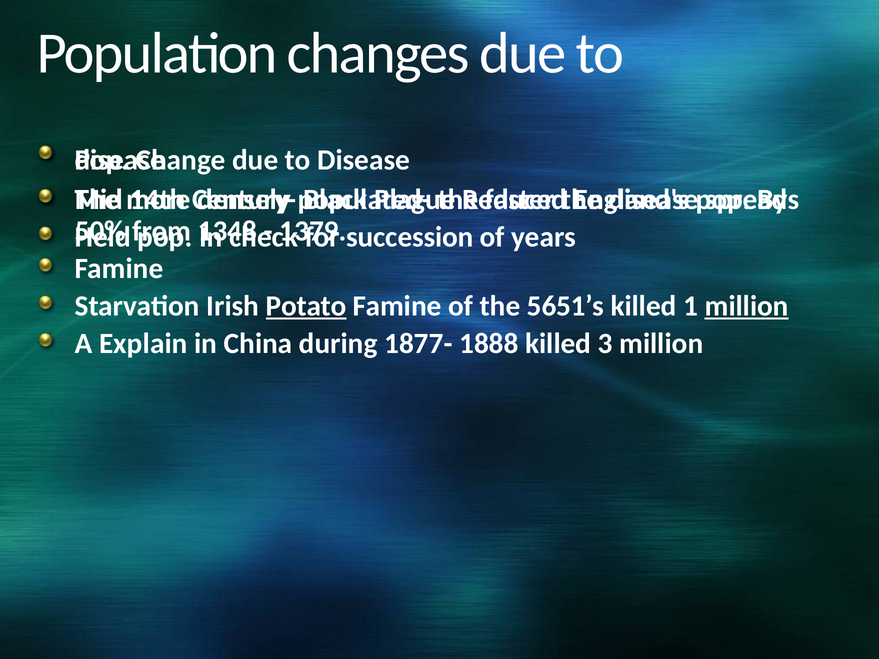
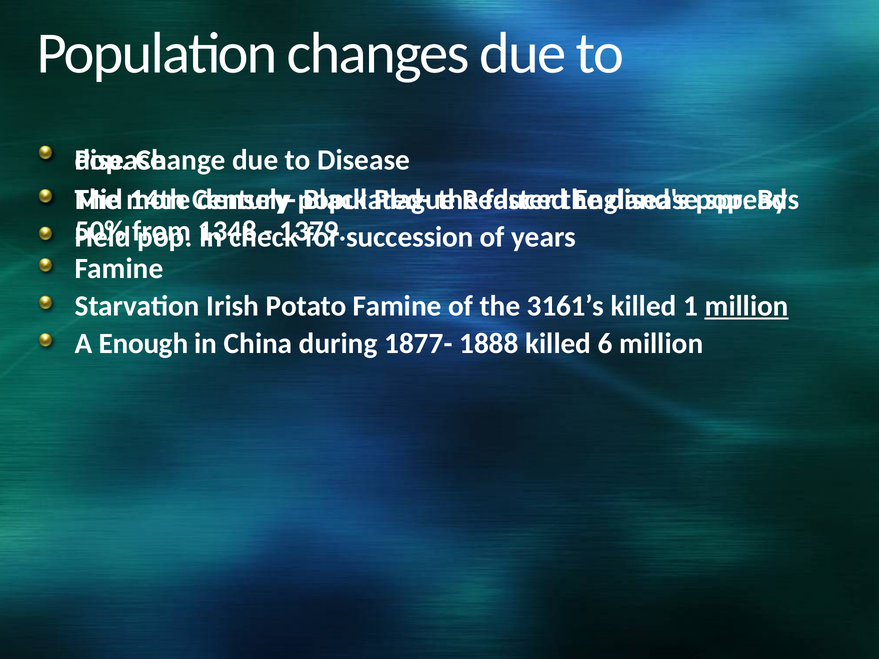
Potato underline: present -> none (306, 306)
5651’s: 5651’s -> 3161’s (566, 306)
Explain: Explain -> Enough (144, 344)
3: 3 -> 6 (605, 344)
